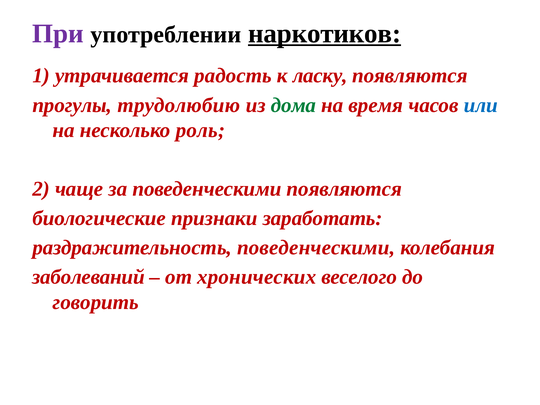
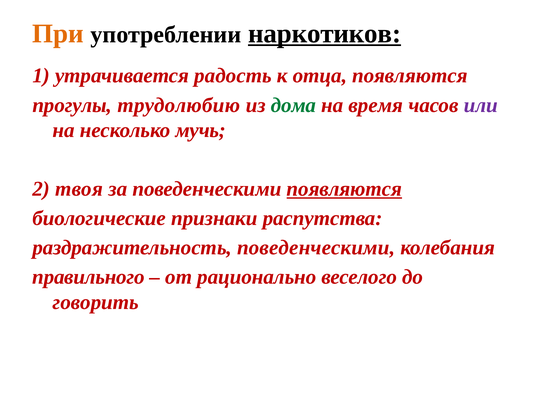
При colour: purple -> orange (58, 34)
ласку: ласку -> отца (320, 76)
или colour: blue -> purple (481, 105)
роль: роль -> мучь (201, 130)
чаще: чаще -> твоя (79, 189)
появляются underline: none -> present (344, 189)
заработать: заработать -> распутства (323, 218)
заболеваний: заболеваний -> правильного (88, 277)
хронических: хронических -> рационально (257, 277)
